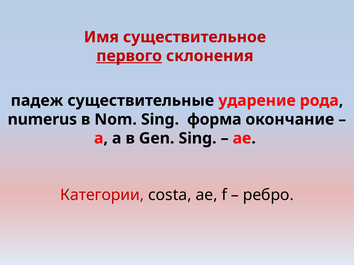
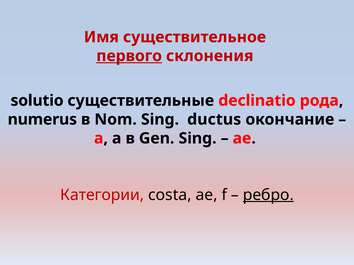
падеж: падеж -> solutio (37, 101)
ударение: ударение -> declinatio (257, 101)
форма: форма -> ductus (214, 120)
ребро underline: none -> present (268, 195)
